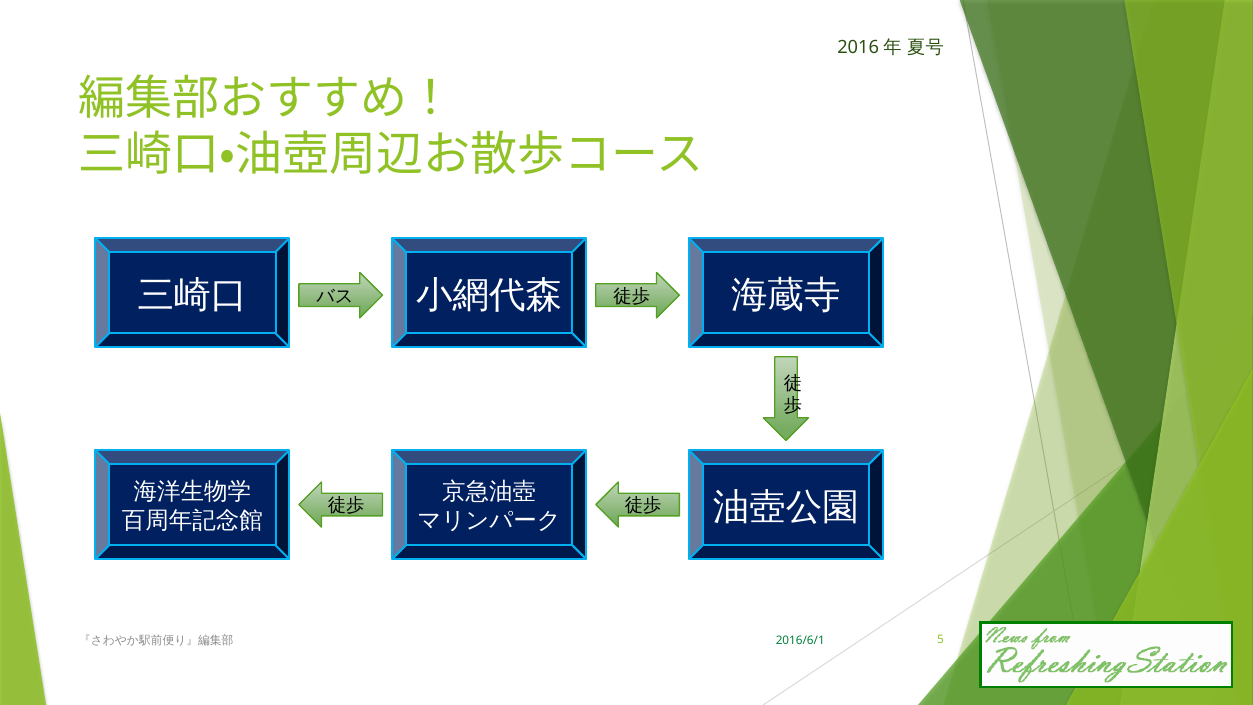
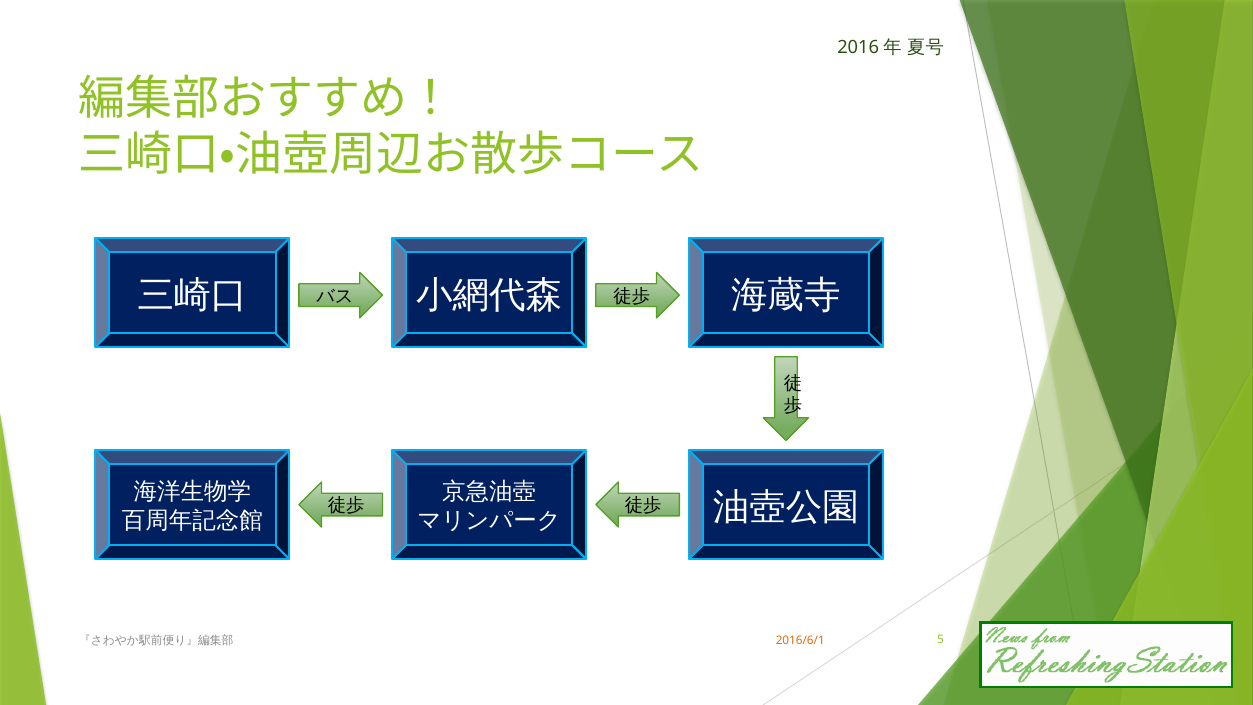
2016/6/1 colour: green -> orange (800, 640)
